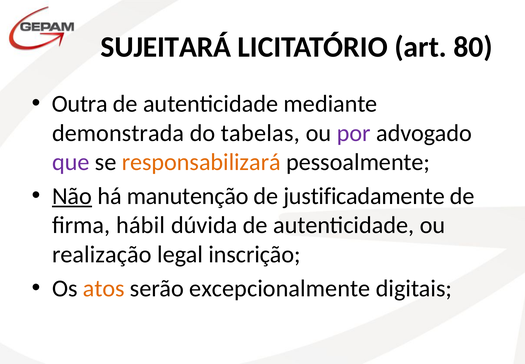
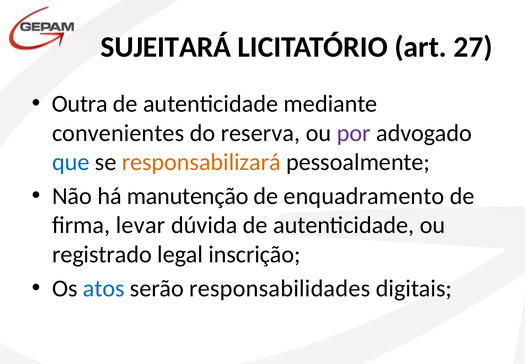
80: 80 -> 27 (473, 47)
demonstrada: demonstrada -> convenientes (118, 133)
tabelas: tabelas -> reserva (260, 133)
que colour: purple -> blue (71, 162)
Não underline: present -> none (72, 196)
justificadamente: justificadamente -> enquadramento (364, 196)
hábil: hábil -> levar (141, 225)
realização: realização -> registrado (102, 254)
atos colour: orange -> blue (104, 288)
excepcionalmente: excepcionalmente -> responsabilidades (280, 288)
